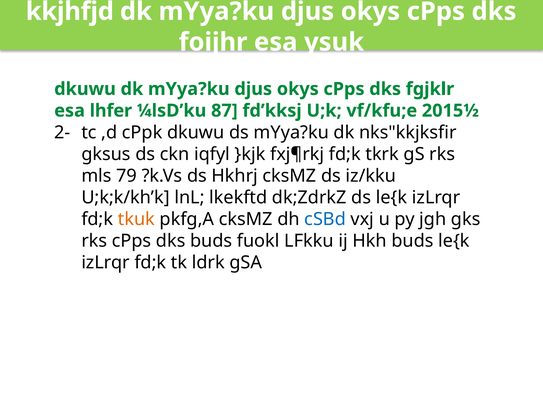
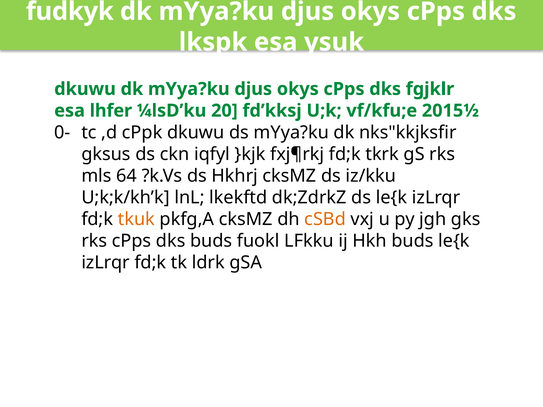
kkjhfjd: kkjhfjd -> fudkyk (70, 11)
foijhr: foijhr -> lkspk (213, 42)
87: 87 -> 20 (224, 111)
2-: 2- -> 0- (62, 132)
79: 79 -> 64 (127, 176)
cSBd colour: blue -> orange (325, 219)
